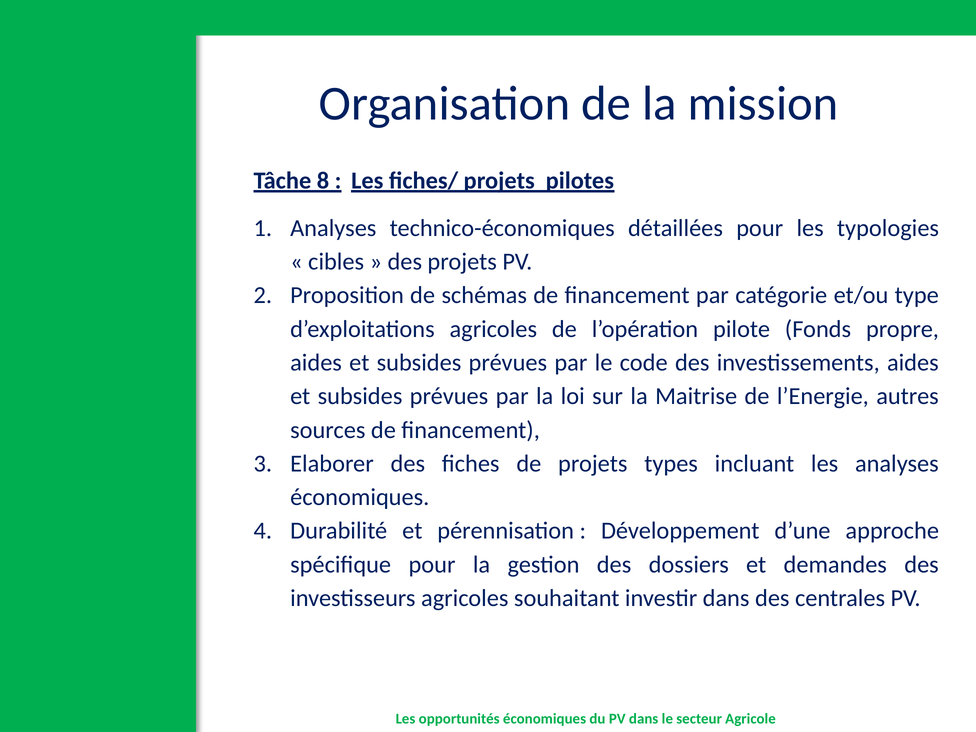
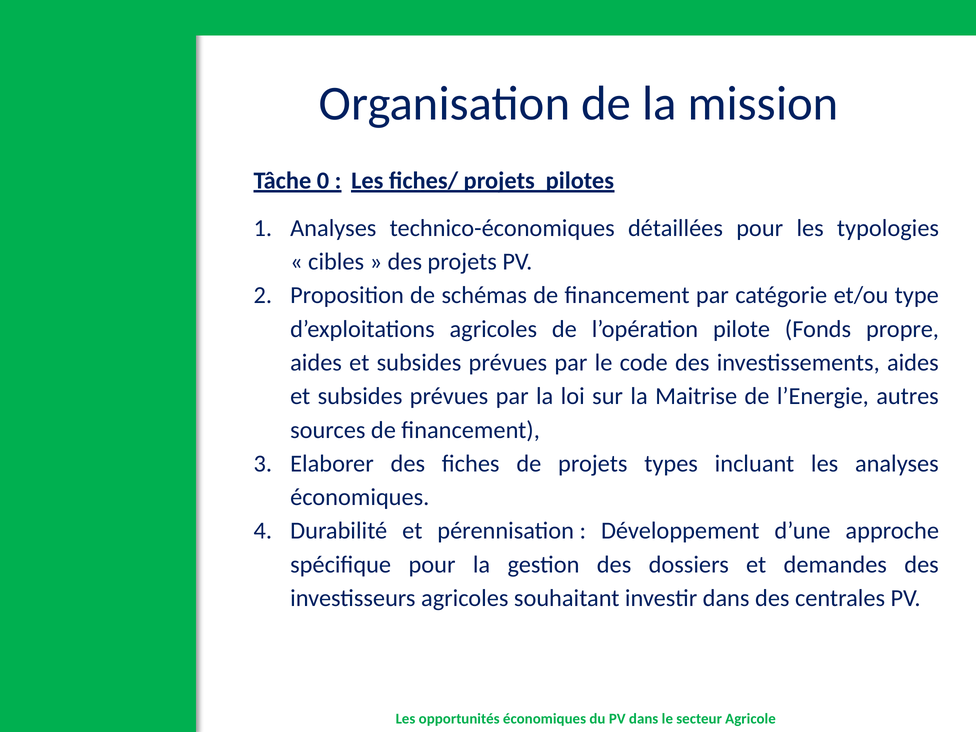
8: 8 -> 0 (323, 181)
